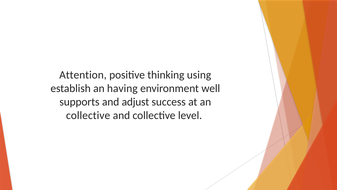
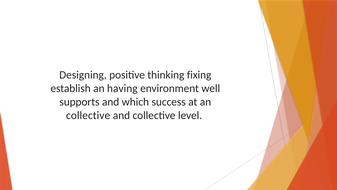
Attention: Attention -> Designing (83, 75)
using: using -> fixing (199, 75)
adjust: adjust -> which (135, 102)
